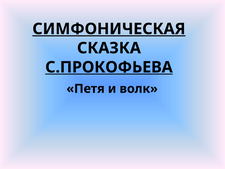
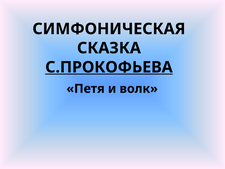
СИМФОНИЧЕСКАЯ underline: present -> none (109, 29)
